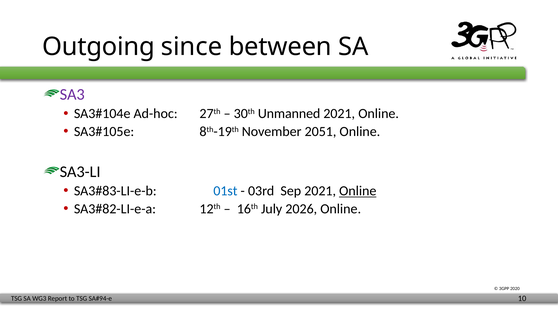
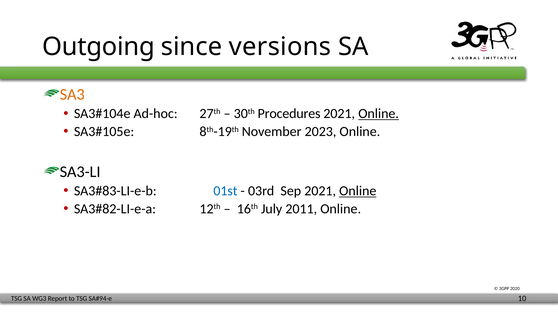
between: between -> versions (280, 47)
SA3 colour: purple -> orange (72, 94)
Unmanned: Unmanned -> Procedures (289, 114)
Online underline: none -> present (379, 114)
2051: 2051 -> 2023 (321, 132)
2026: 2026 -> 2011 (301, 209)
